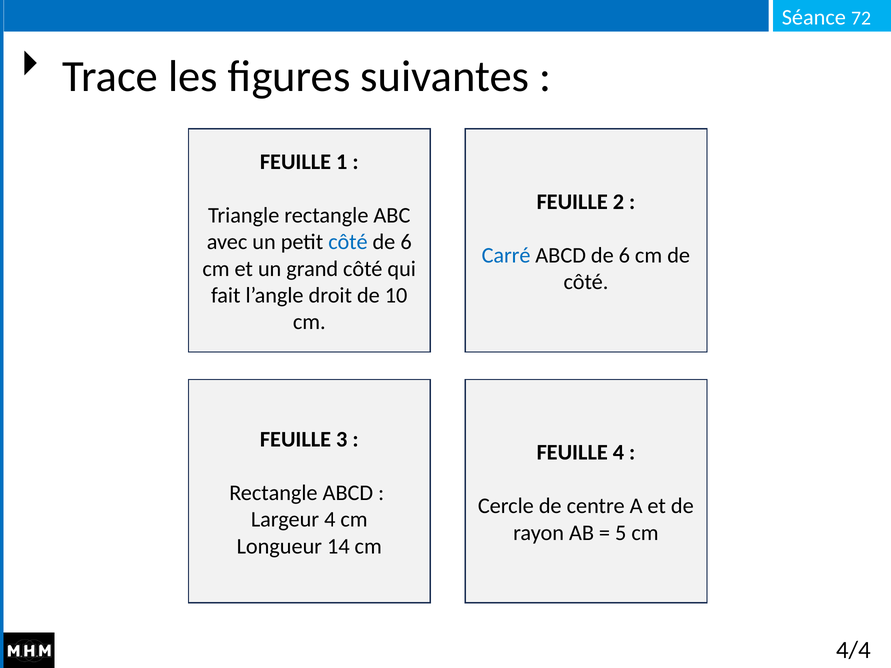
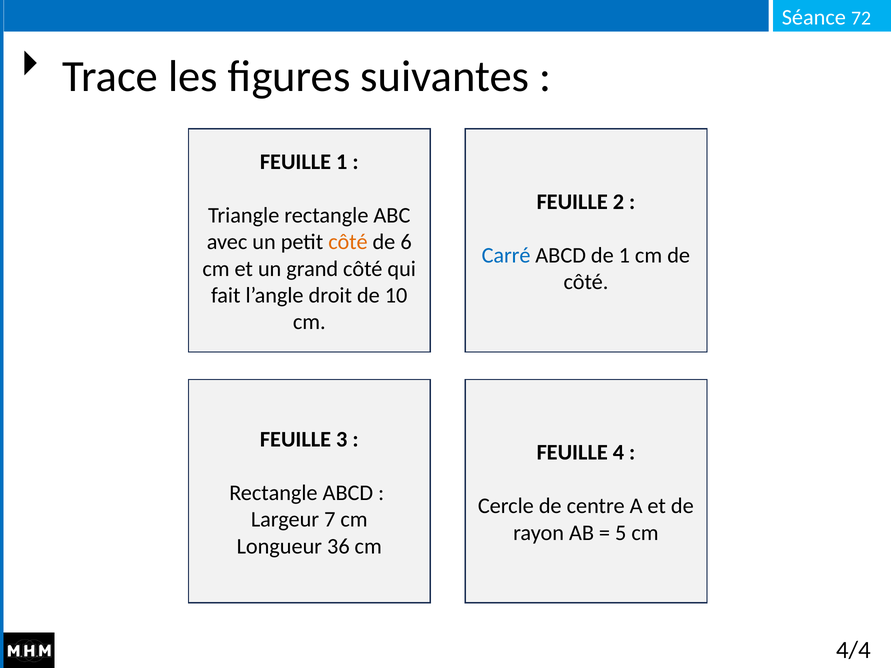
côté colour: blue -> orange (348, 242)
ABCD de 6: 6 -> 1 (624, 255)
Largeur 4: 4 -> 7 (330, 520)
14: 14 -> 36 (338, 546)
